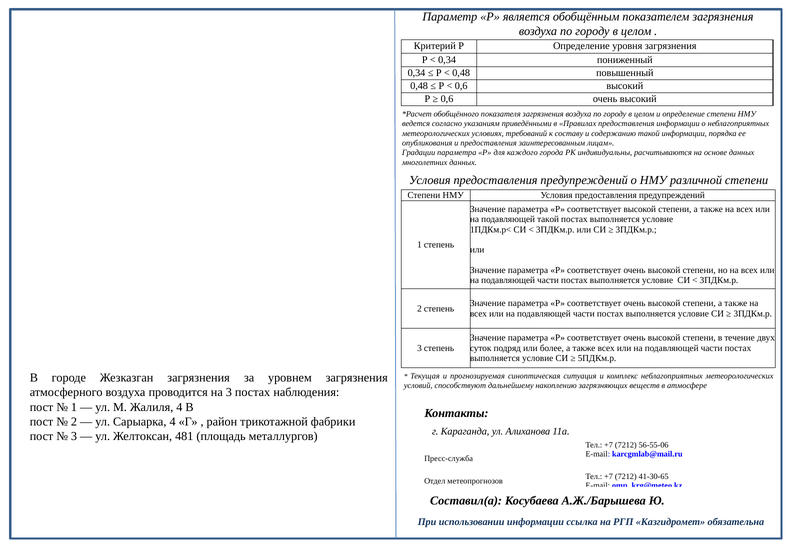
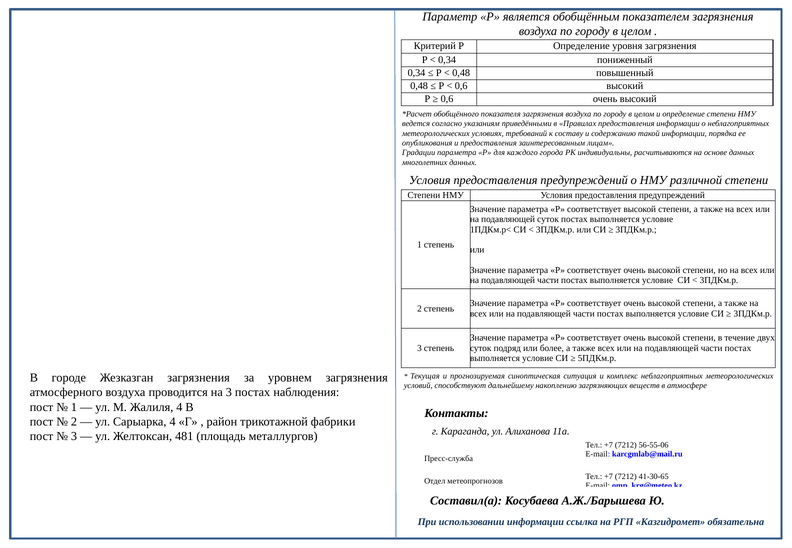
подавляющей такой: такой -> суток (548, 220)
